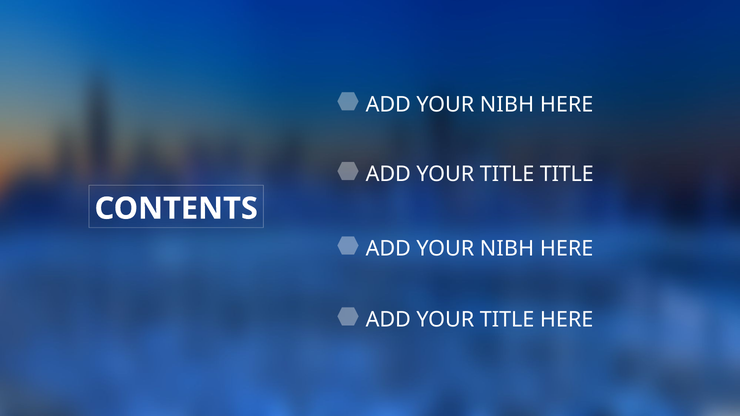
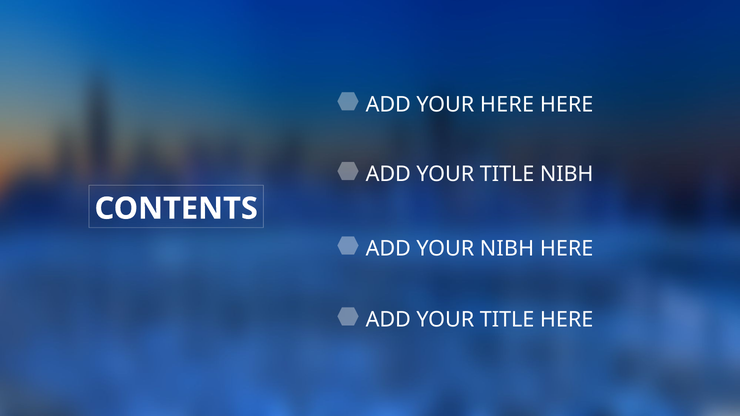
NIBH: NIBH -> HERE (507, 104)
TITLE TITLE: TITLE -> NIBH (567, 174)
